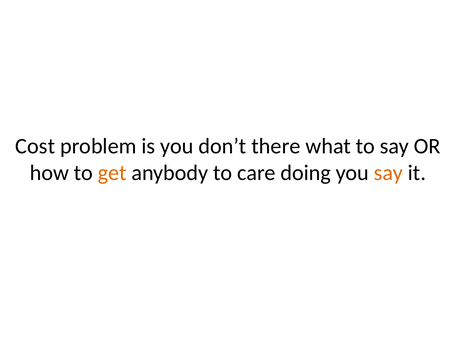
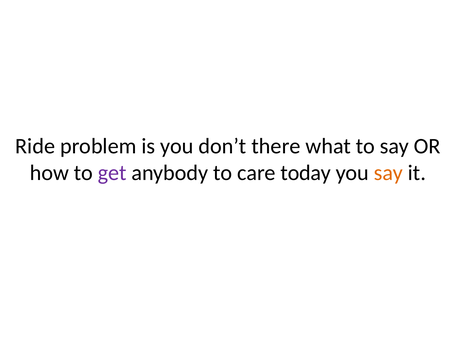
Cost: Cost -> Ride (35, 146)
get colour: orange -> purple (112, 173)
doing: doing -> today (306, 173)
